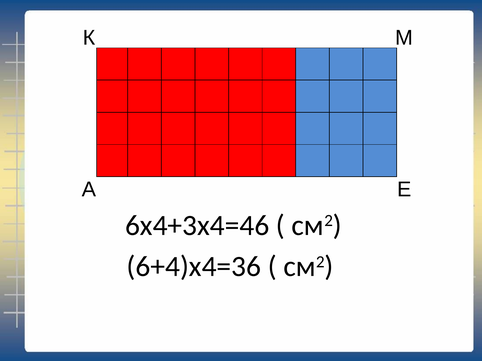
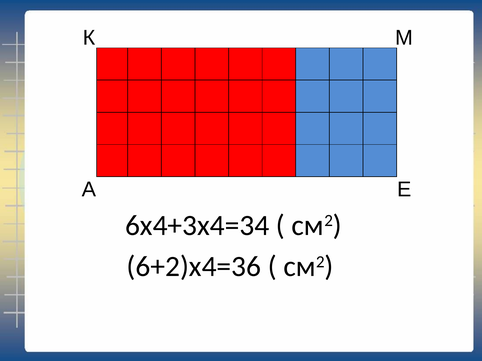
6х4+3х4=46: 6х4+3х4=46 -> 6х4+3х4=34 (197, 226)
6+4)х4=36: 6+4)х4=36 -> 6+2)х4=36 (194, 267)
